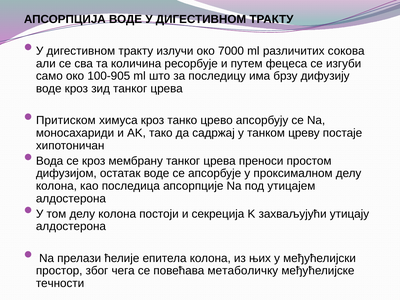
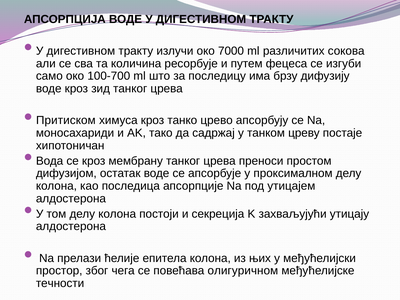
100-905: 100-905 -> 100-700 (109, 76)
метаболичку: метаболичку -> олигуричном (243, 271)
